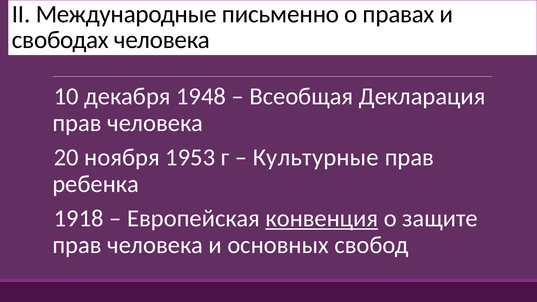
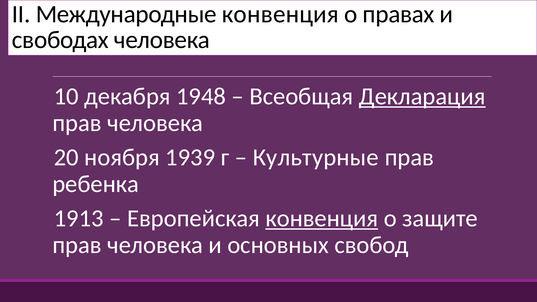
Международные письменно: письменно -> конвенция (280, 14)
Декларация underline: none -> present (422, 96)
1953: 1953 -> 1939 (190, 157)
1918: 1918 -> 1913 (79, 218)
